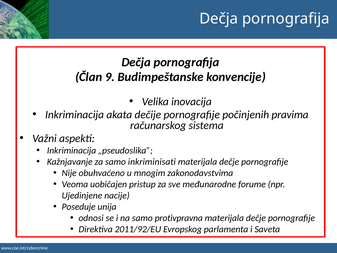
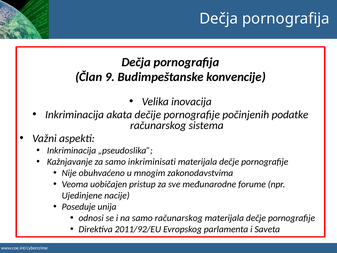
pravima: pravima -> podatke (290, 114)
samo protivpravna: protivpravna -> računarskog (179, 218)
